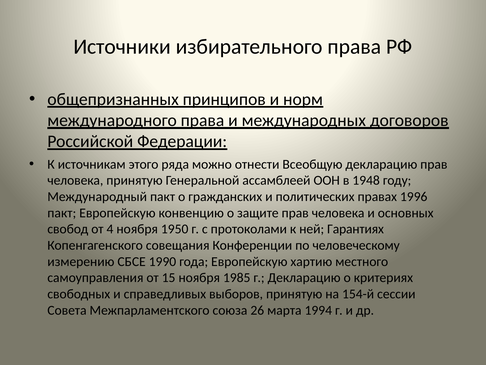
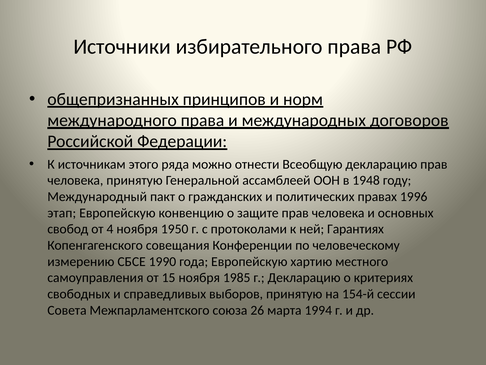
пакт: пакт -> этап (62, 213)
